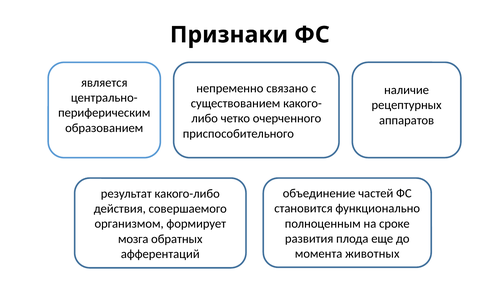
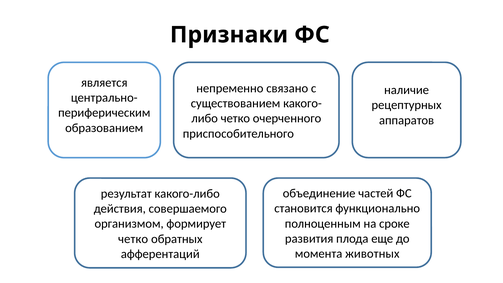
мозга: мозга -> четко (133, 239)
